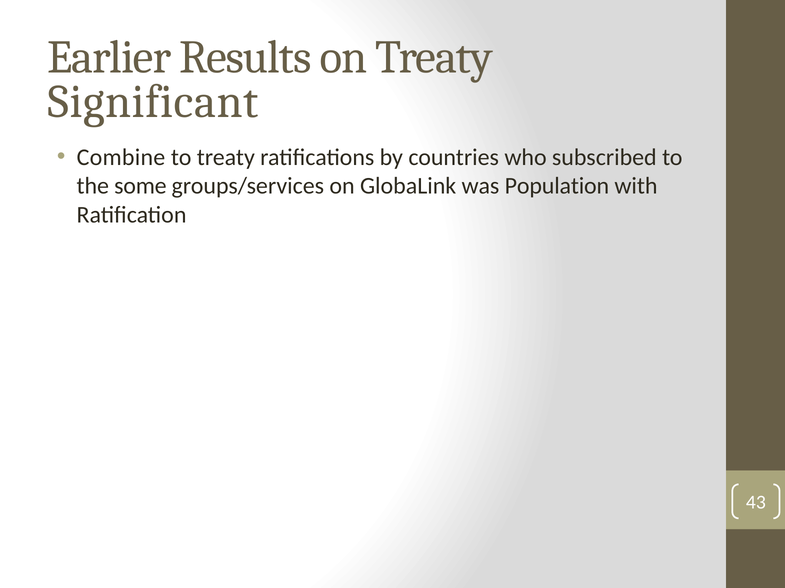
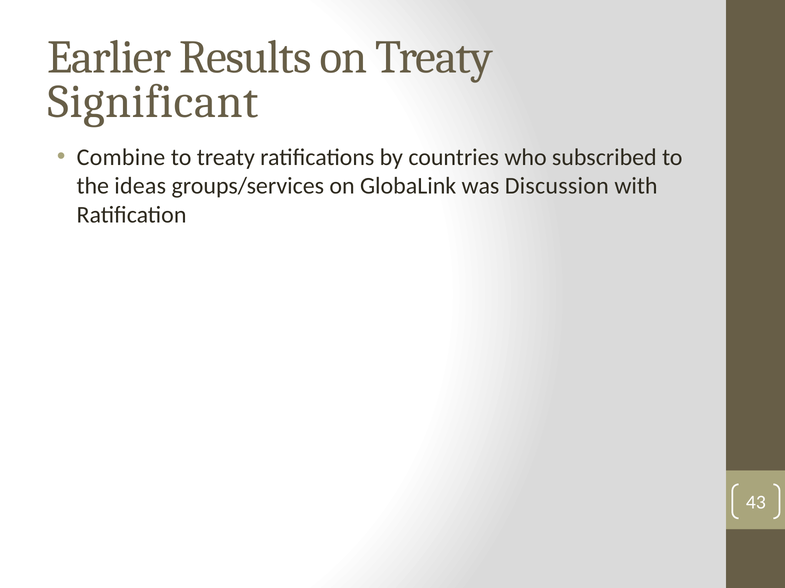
some: some -> ideas (140, 186)
Population: Population -> Discussion (557, 186)
